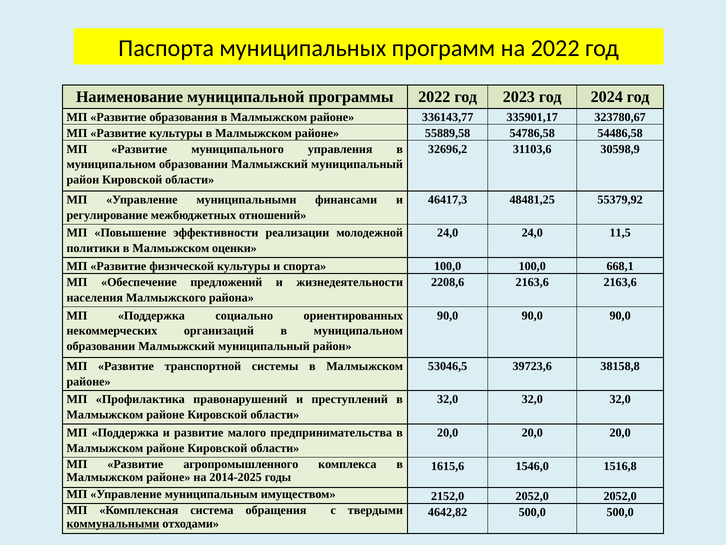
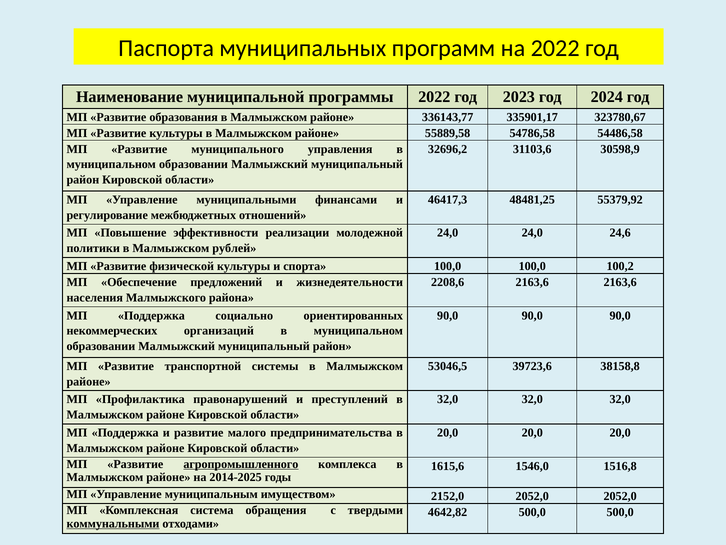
11,5: 11,5 -> 24,6 (620, 233)
оценки: оценки -> рублей (234, 248)
668,1: 668,1 -> 100,2 (620, 266)
агропромышленного underline: none -> present (241, 464)
